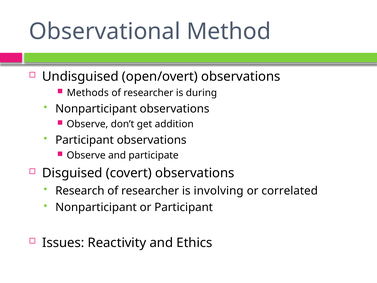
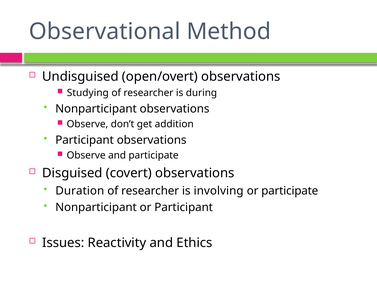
Methods: Methods -> Studying (88, 93)
Research: Research -> Duration (80, 191)
or correlated: correlated -> participate (290, 191)
